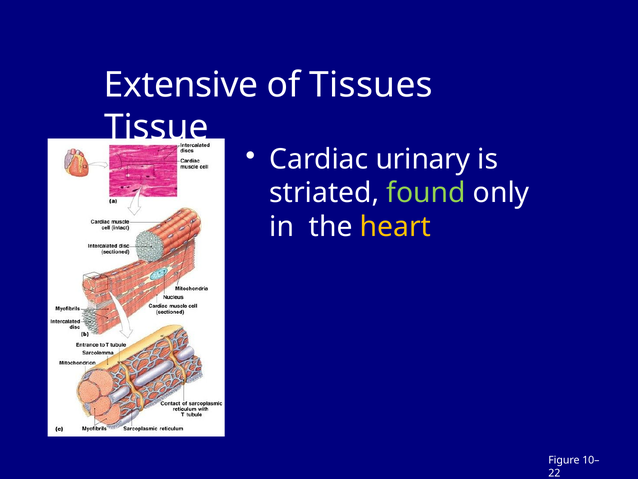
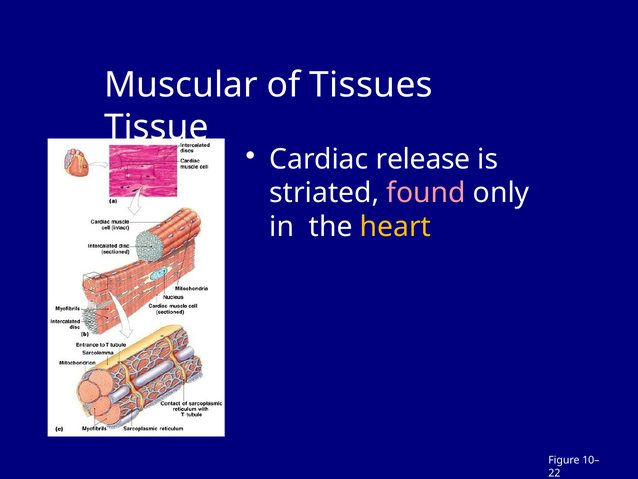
Extensive: Extensive -> Muscular (181, 85)
urinary: urinary -> release (423, 159)
found colour: light green -> pink (426, 193)
